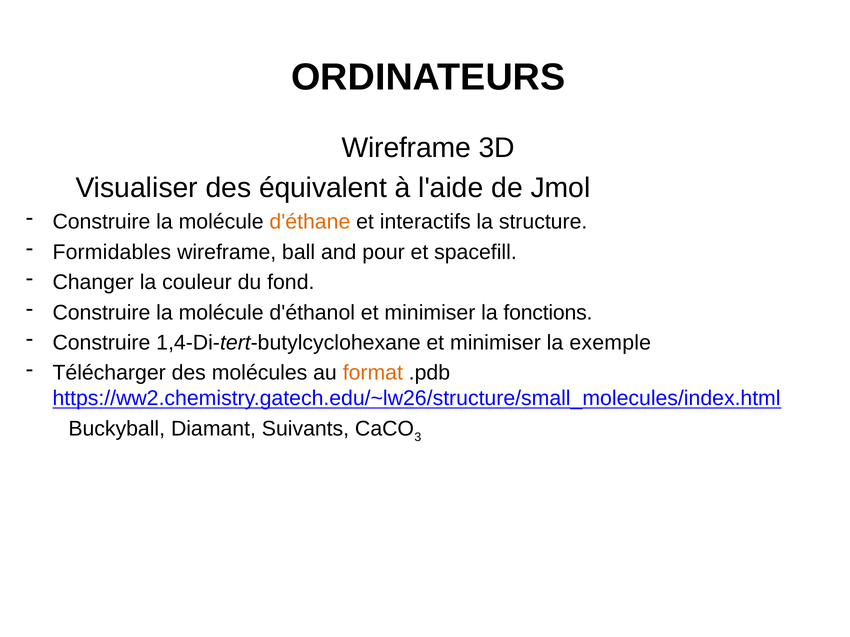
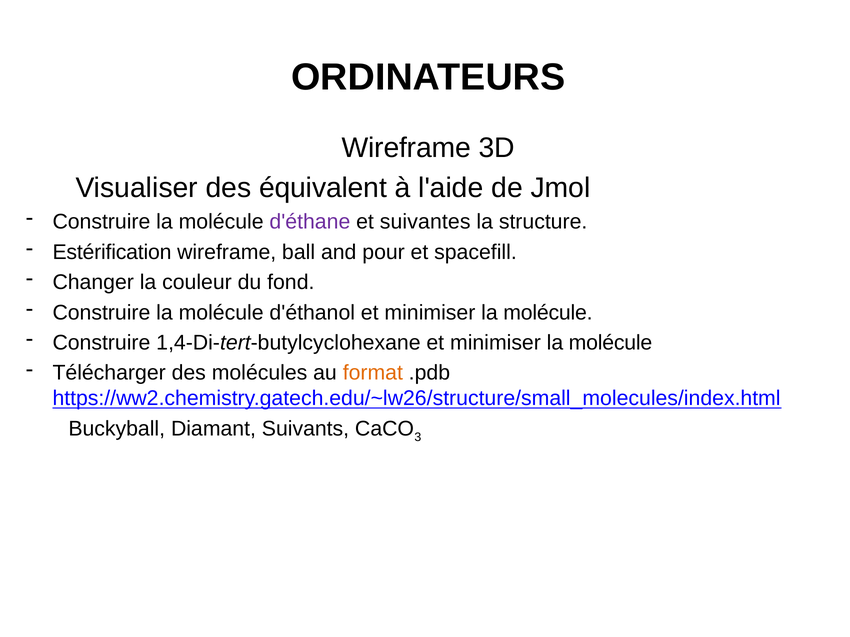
d'éthane colour: orange -> purple (310, 222)
interactifs: interactifs -> suivantes (425, 222)
Formidables: Formidables -> Estérification (112, 252)
fonctions: fonctions -> molécule (548, 313)
exemple: exemple -> molécule (610, 343)
